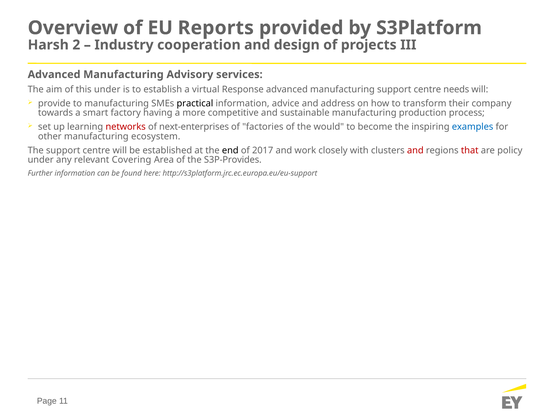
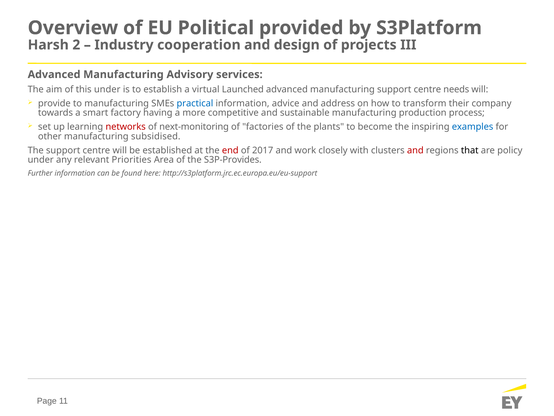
Reports: Reports -> Political (216, 28)
Response: Response -> Launched (243, 89)
practical colour: black -> blue (195, 103)
next-enterprises: next-enterprises -> next-monitoring (194, 127)
would: would -> plants (329, 127)
ecosystem: ecosystem -> subsidised (156, 136)
end colour: black -> red (230, 150)
that colour: red -> black (470, 150)
Covering: Covering -> Priorities (132, 160)
